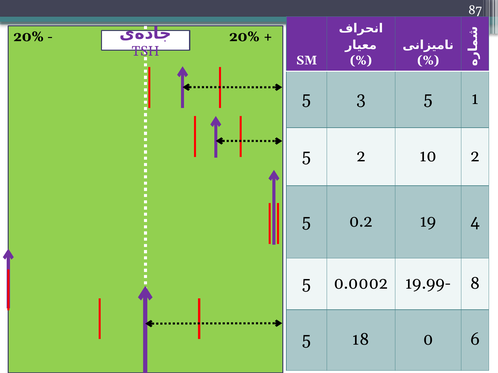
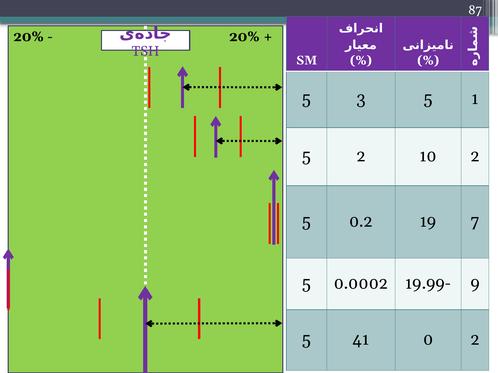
4: 4 -> 7 (475, 222)
8: 8 -> 9 (475, 284)
18: 18 -> 41 (361, 340)
0 6: 6 -> 2 (475, 340)
